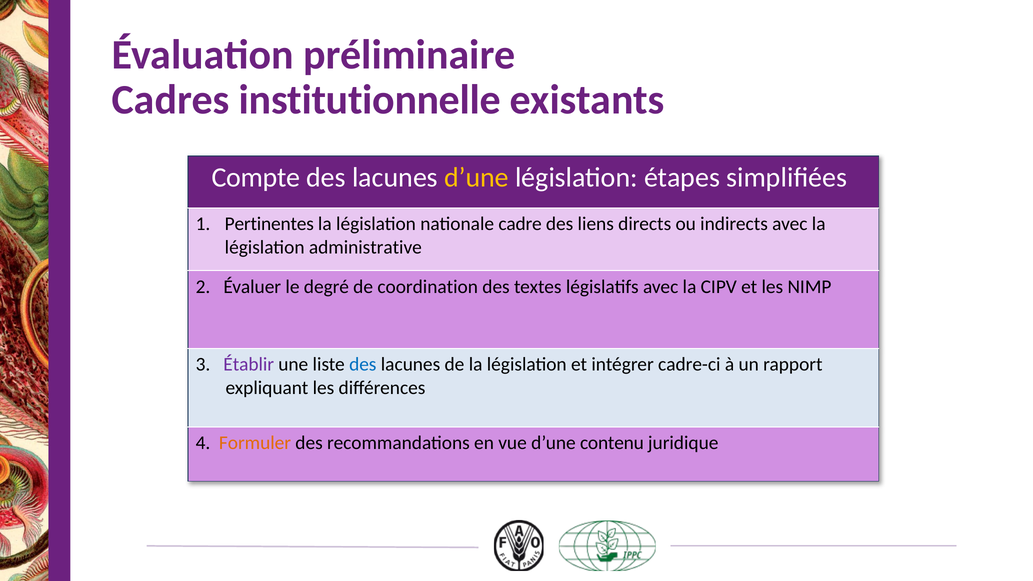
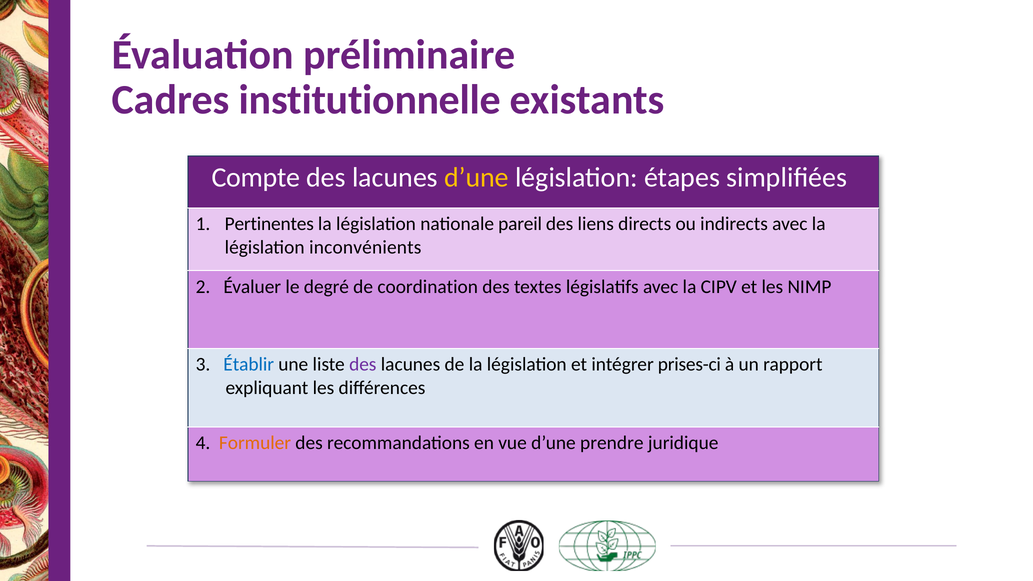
cadre: cadre -> pareil (520, 224)
administrative: administrative -> inconvénients (365, 247)
Établir colour: purple -> blue (249, 364)
des colour: blue -> purple (363, 364)
cadre-ci: cadre-ci -> prises-ci (689, 364)
contenu: contenu -> prendre (612, 443)
